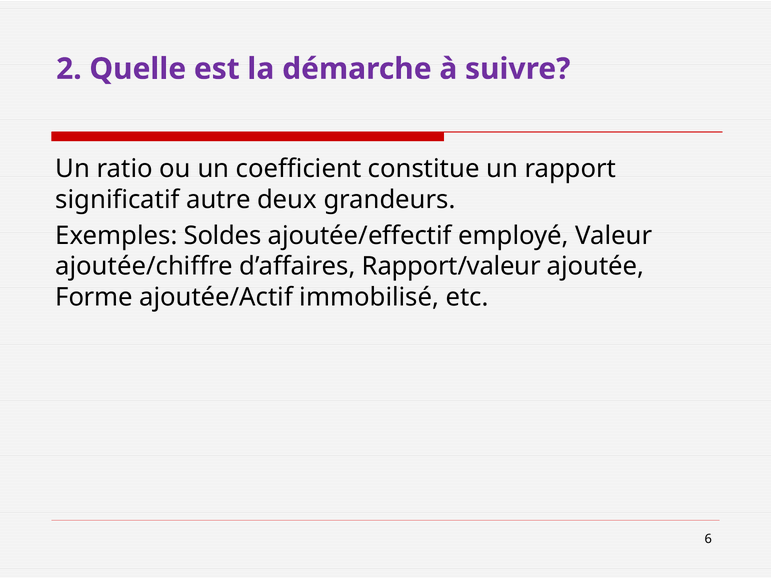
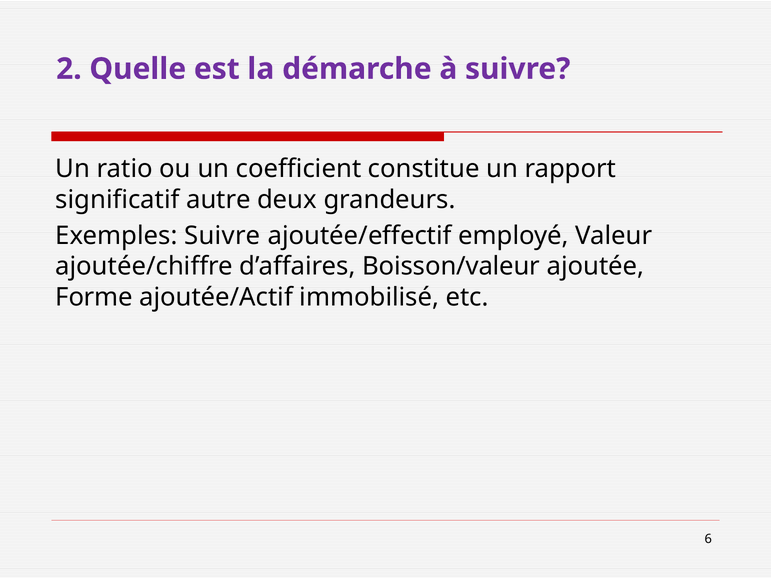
Exemples Soldes: Soldes -> Suivre (222, 236)
Rapport/valeur: Rapport/valeur -> Boisson/valeur (451, 266)
